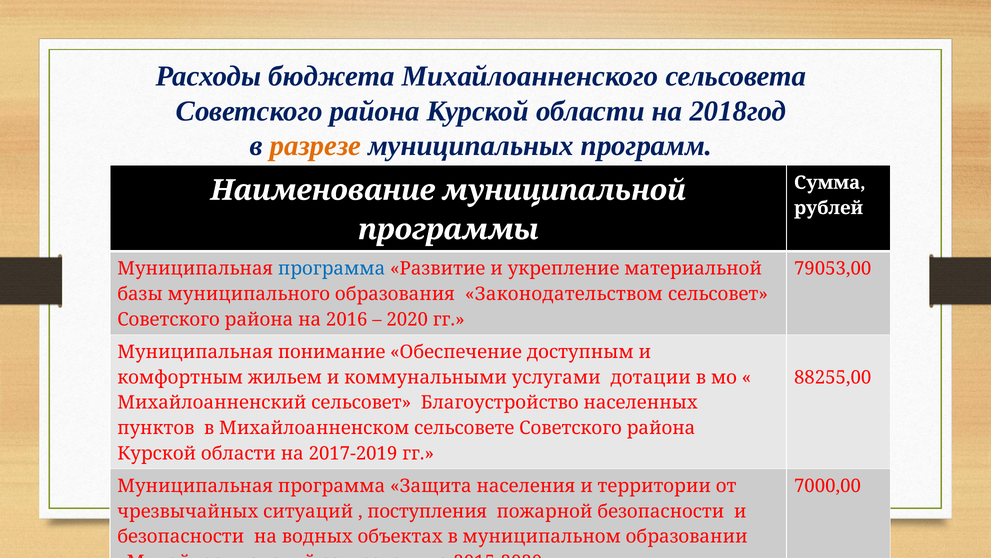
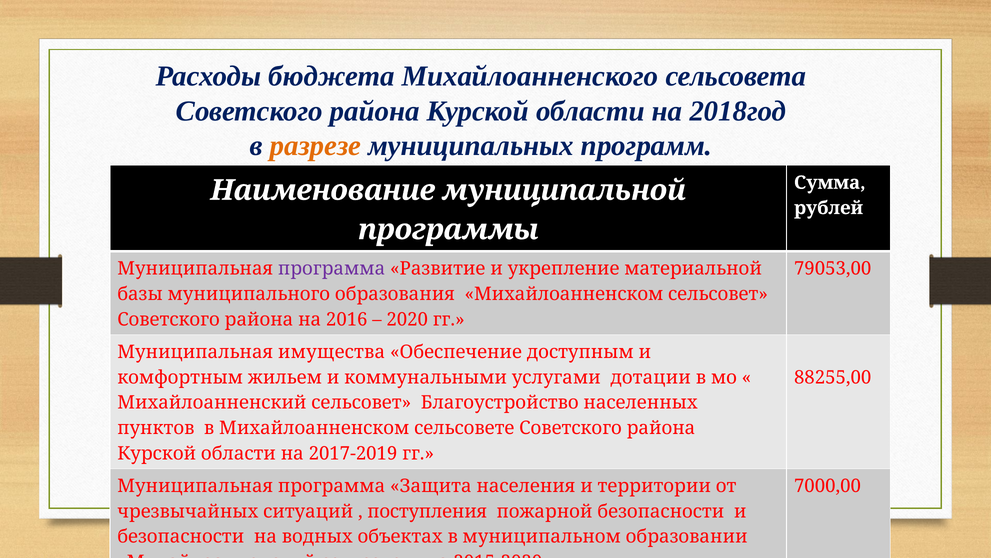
программа colour: blue -> purple (332, 268)
образования Законодательством: Законодательством -> Михайлоанненском (564, 294)
понимание: понимание -> имущества (332, 352)
